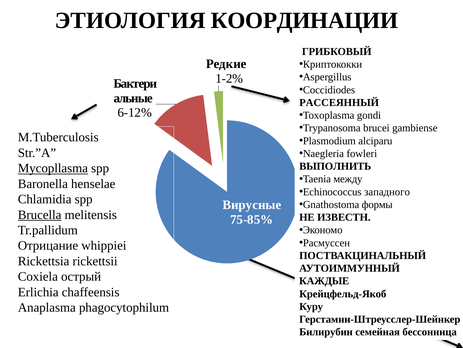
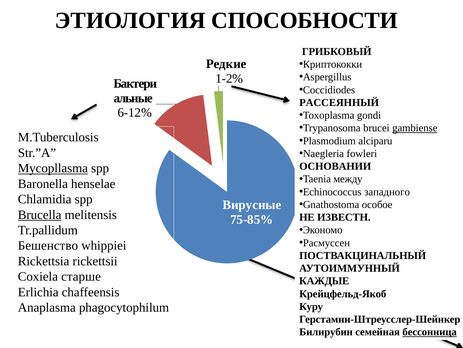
КООРДИНАЦИИ: КООРДИНАЦИИ -> СПОСОБНОСТИ (305, 21)
gambiense underline: none -> present (415, 128)
ВЫПОЛНИТЬ: ВЫПОЛНИТЬ -> ОСНОВАНИИ (335, 166)
формы: формы -> особое (377, 204)
Отрицание: Отрицание -> Бешенство (48, 245)
острый: острый -> старше (81, 276)
бессонница underline: none -> present (430, 331)
